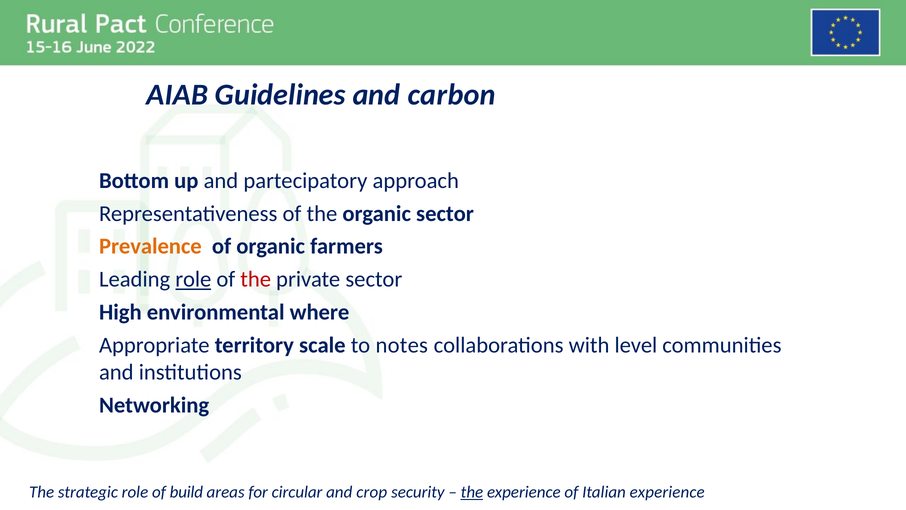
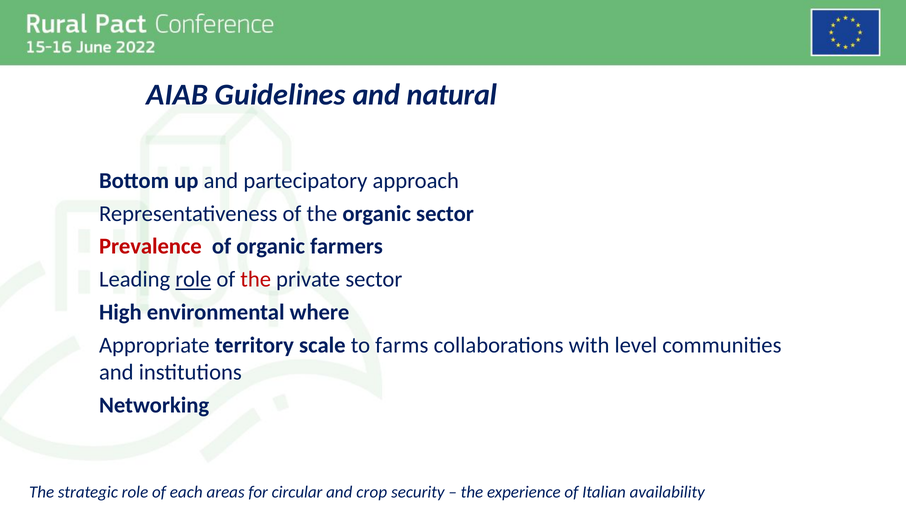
carbon: carbon -> natural (452, 95)
Prevalence colour: orange -> red (150, 246)
notes: notes -> farms (402, 345)
build: build -> each (186, 492)
the underline: present -> none (472, 492)
Italian experience: experience -> availability (667, 492)
